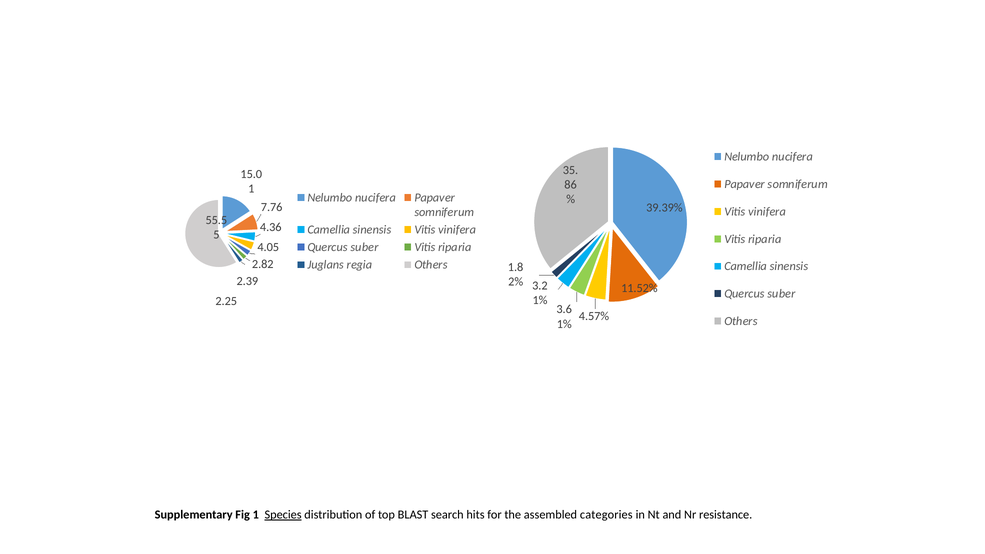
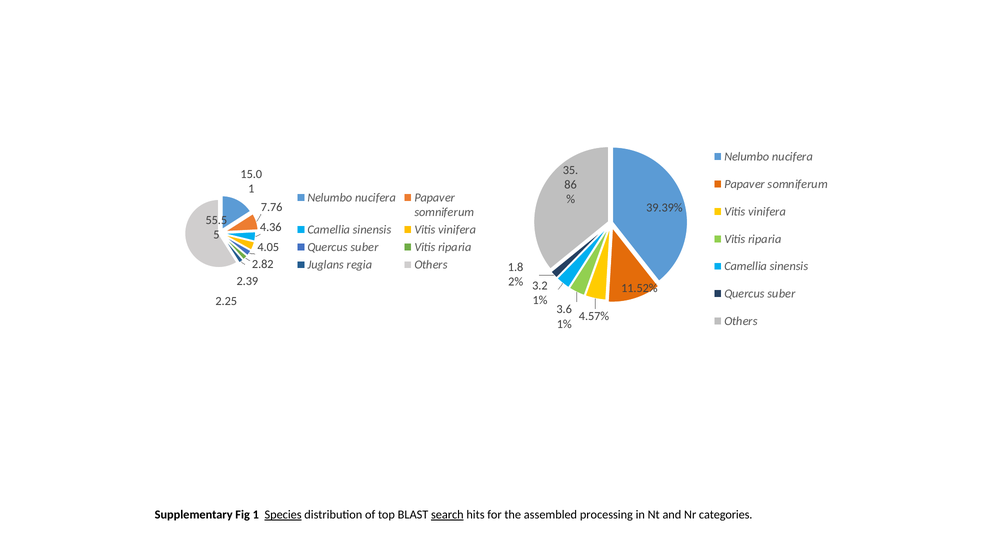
search underline: none -> present (447, 515)
categories: categories -> processing (606, 515)
resistance: resistance -> categories (726, 515)
